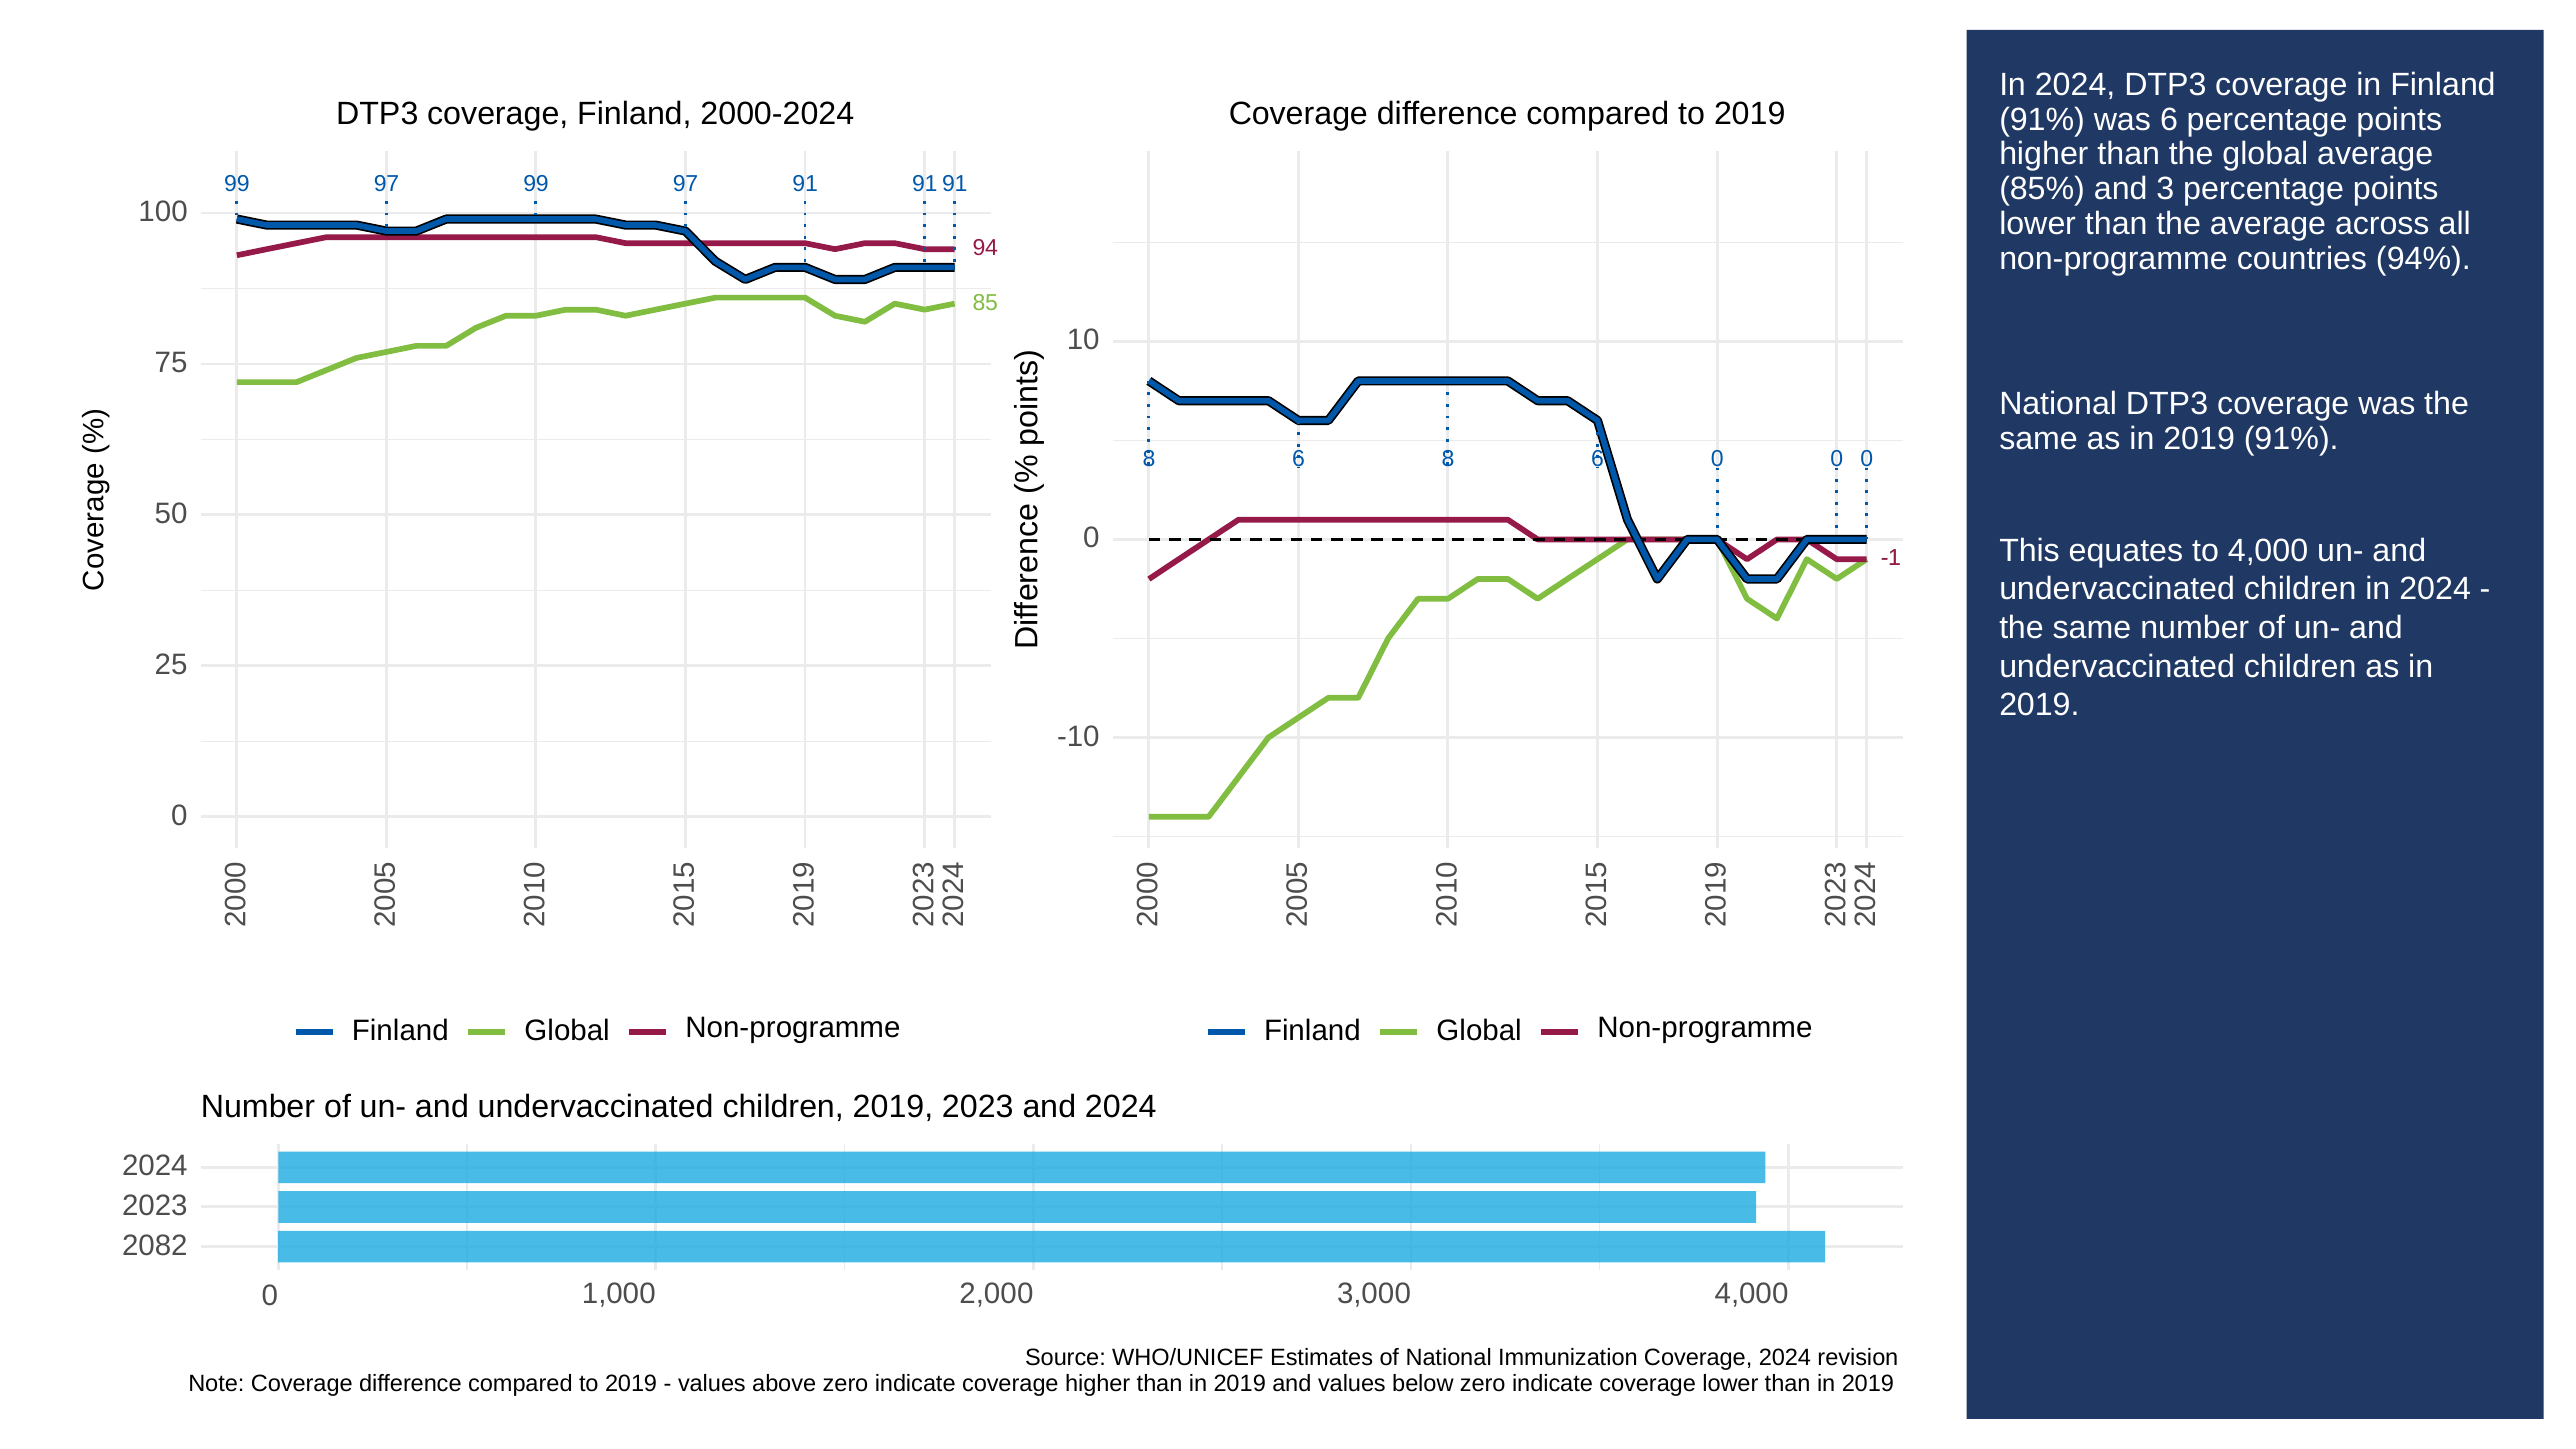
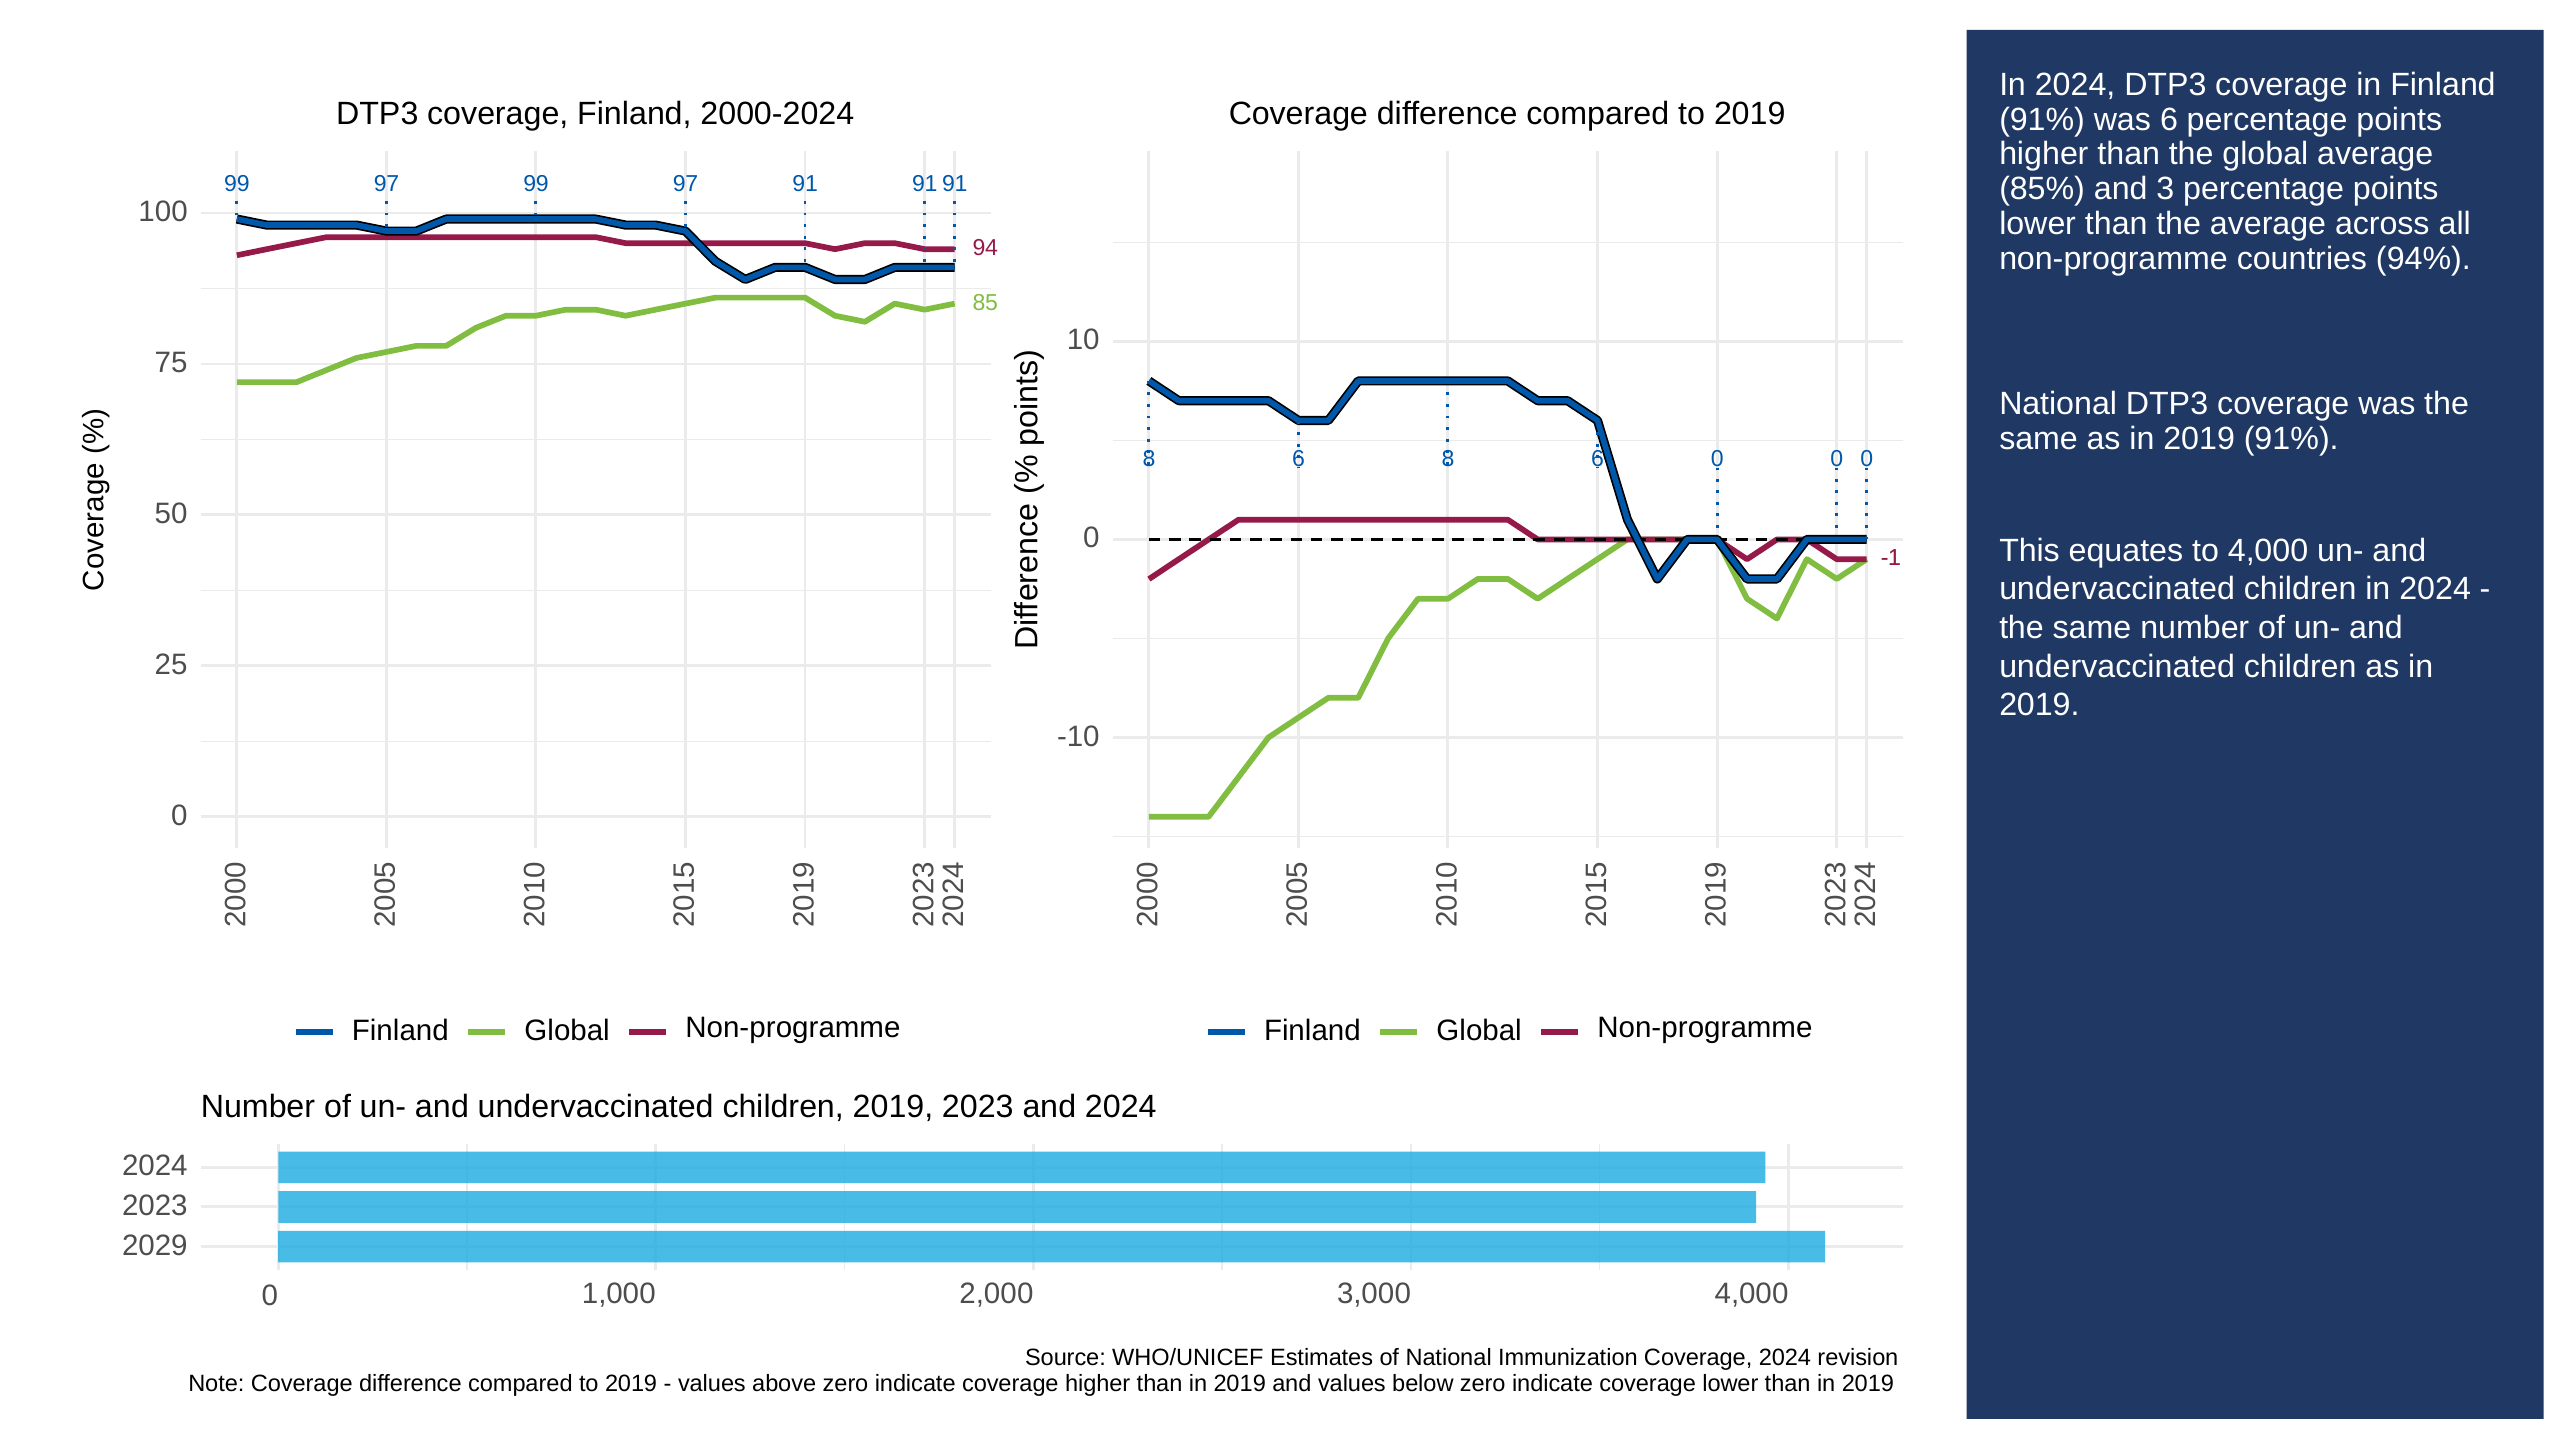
2082: 2082 -> 2029 (155, 1245)
